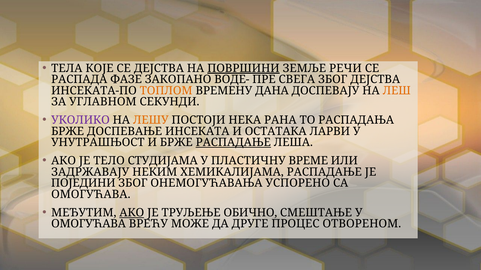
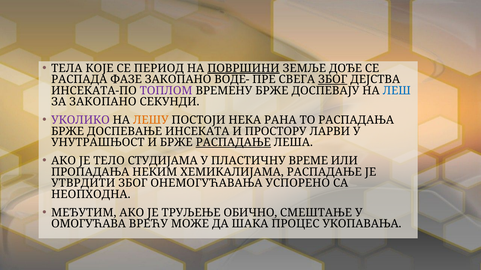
СЕ ДЕЈСТВА: ДЕЈСТВА -> ПЕРИОД (159, 68)
РЕЧИ: РЕЧИ -> ДОЂЕ (346, 68)
ЗБОГ underline: none -> present (333, 80)
ТОПЛОМ colour: orange -> purple (166, 91)
ВРЕМЕНУ ДАНА: ДАНА -> БРЖЕ (272, 91)
ЛЕШ colour: orange -> blue (397, 91)
ЗА УГЛАВНОМ: УГЛАВНОМ -> ЗАКОПАНО (103, 102)
ОСТАТАКА: ОСТАТАКА -> ПРОСТОРУ (276, 132)
ЗАДРЖАВАЈУ: ЗАДРЖАВАЈУ -> ПРОПАДАЊА (90, 172)
ПОЈЕДИНИ: ПОЈЕДИНИ -> УТВРДИТИ (83, 184)
ОМОГУЋАВА: ОМОГУЋАВА -> НЕОПХОДНА (91, 195)
АКО underline: present -> none (132, 213)
ДРУГЕ: ДРУГЕ -> ШАКА (250, 224)
ОТВОРЕНОМ: ОТВОРЕНОМ -> УКОПАВАЊА (362, 224)
